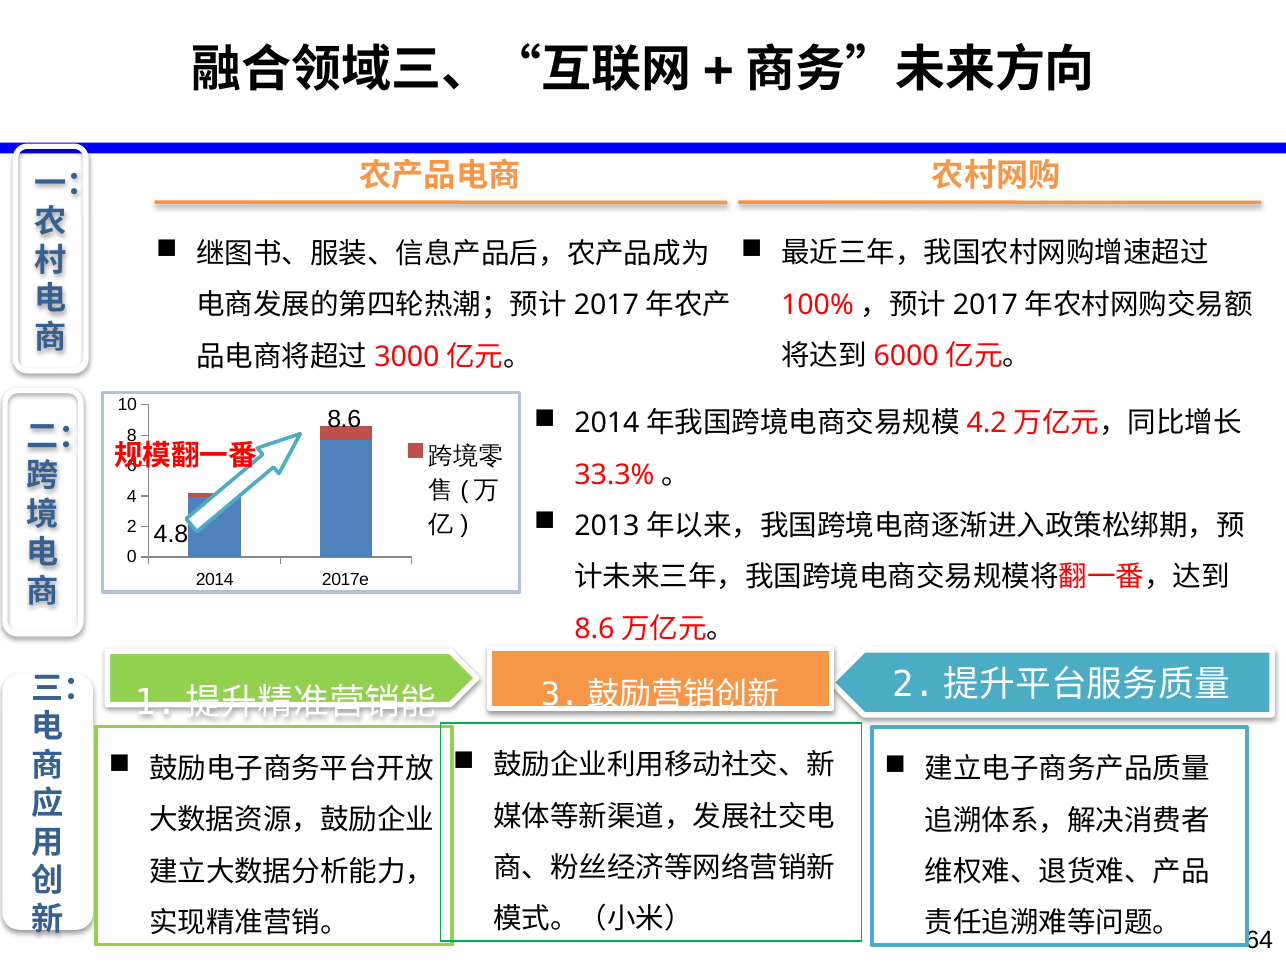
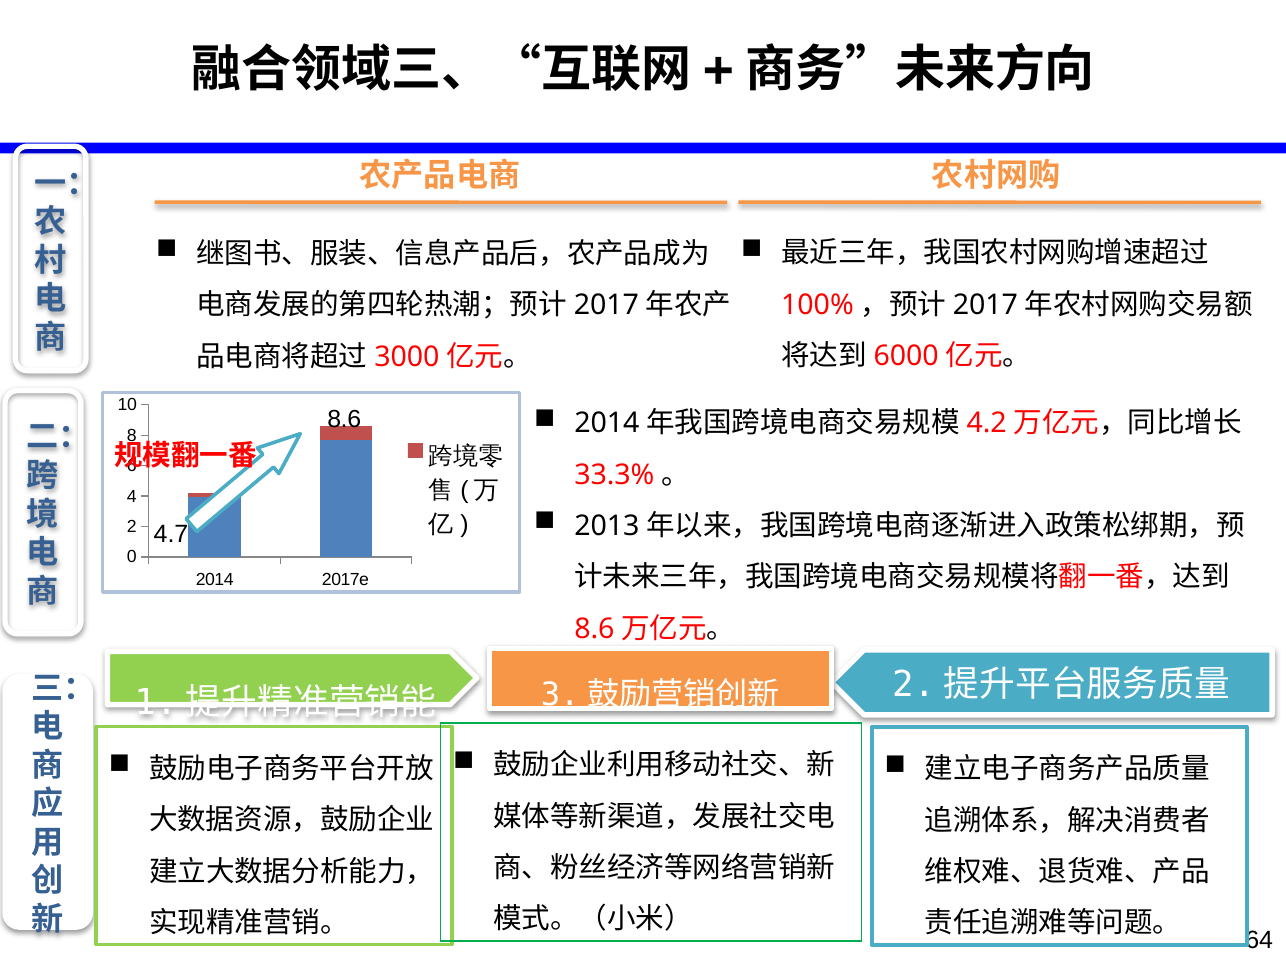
4.8: 4.8 -> 4.7 (171, 535)
